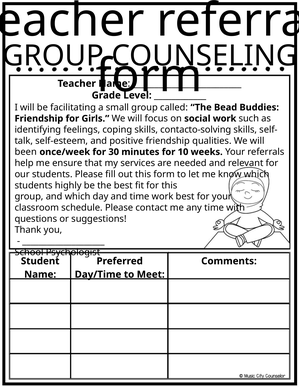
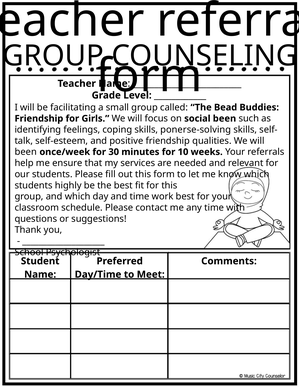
social work: work -> been (224, 119)
contacto-solving: contacto-solving -> ponerse-solving (196, 130)
